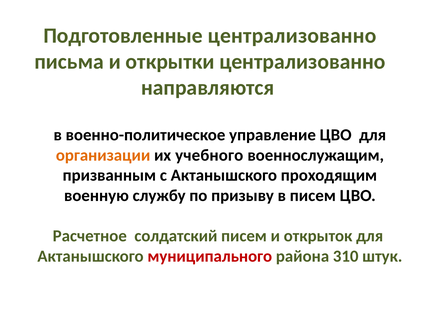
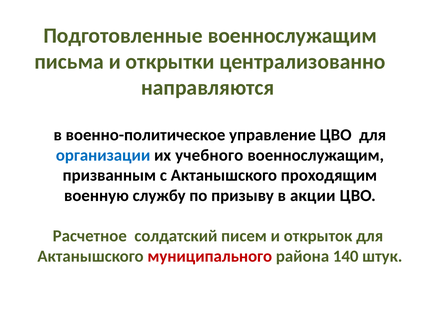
Подготовленные централизованно: централизованно -> военнослужащим (292, 36)
организации colour: orange -> blue (103, 155)
в писем: писем -> акции (313, 195)
310: 310 -> 140 (346, 256)
